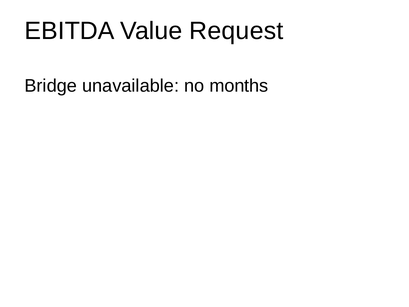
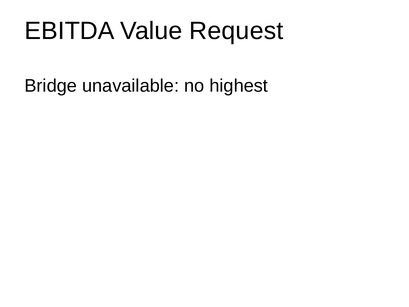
months: months -> highest (239, 86)
